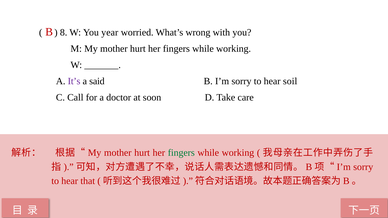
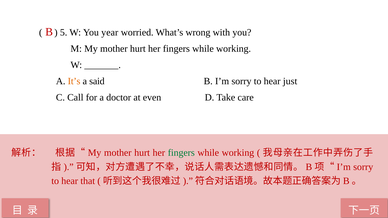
8: 8 -> 5 (64, 32)
It’s colour: purple -> orange (74, 81)
soil: soil -> just (290, 81)
soon: soon -> even (152, 98)
